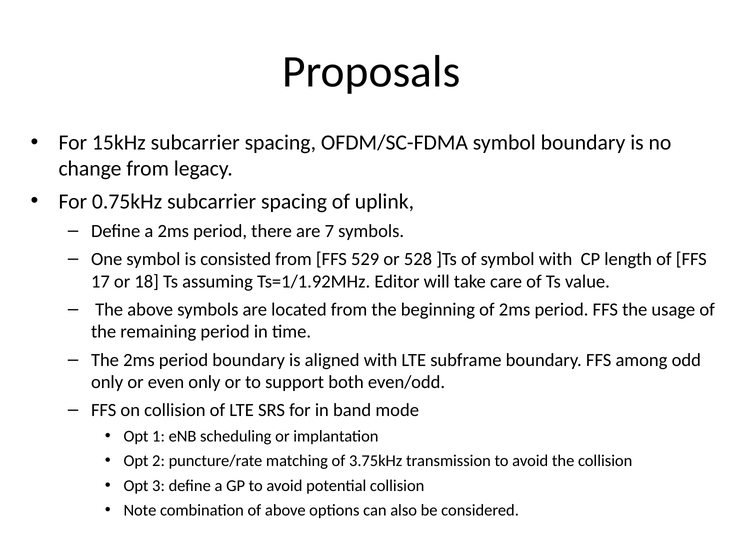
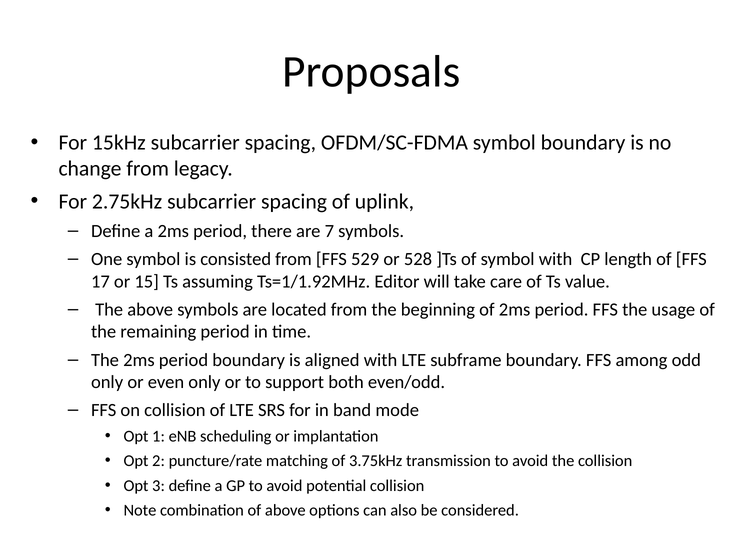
0.75kHz: 0.75kHz -> 2.75kHz (127, 202)
18: 18 -> 15 (147, 282)
